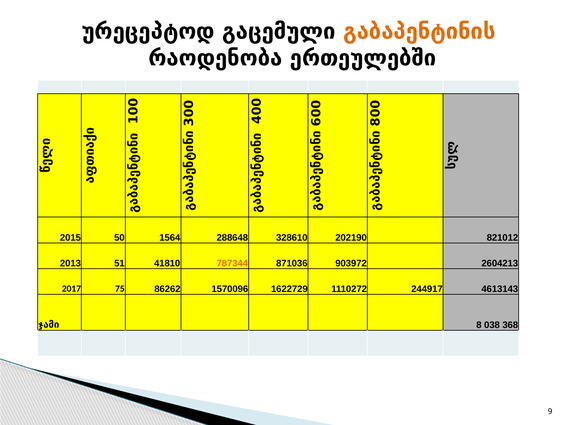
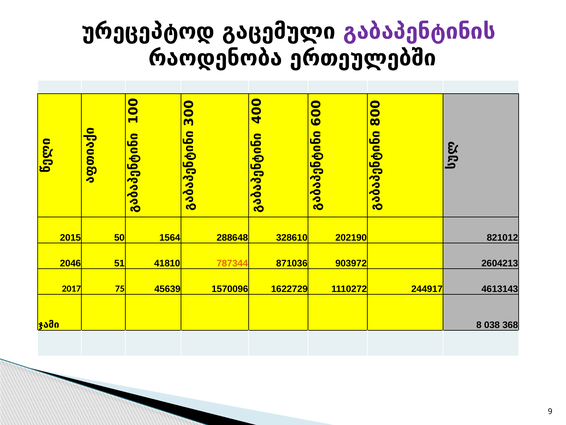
გაბაპენტინის colour: orange -> purple (419, 32)
2013: 2013 -> 2046 (70, 263)
86262: 86262 -> 45639 (167, 289)
